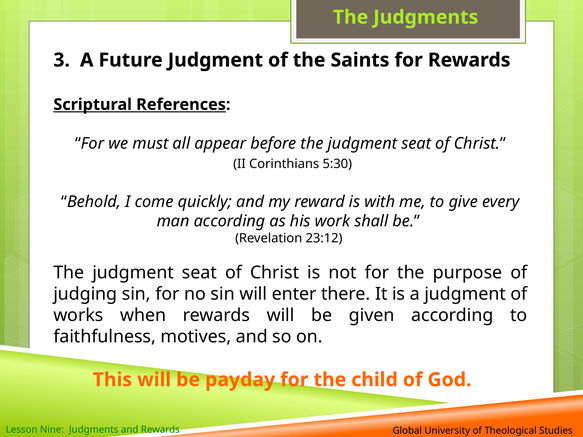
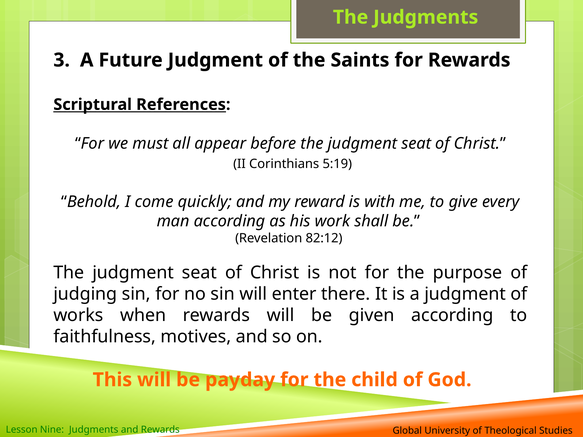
5:30: 5:30 -> 5:19 (337, 164)
23:12: 23:12 -> 82:12 (324, 238)
